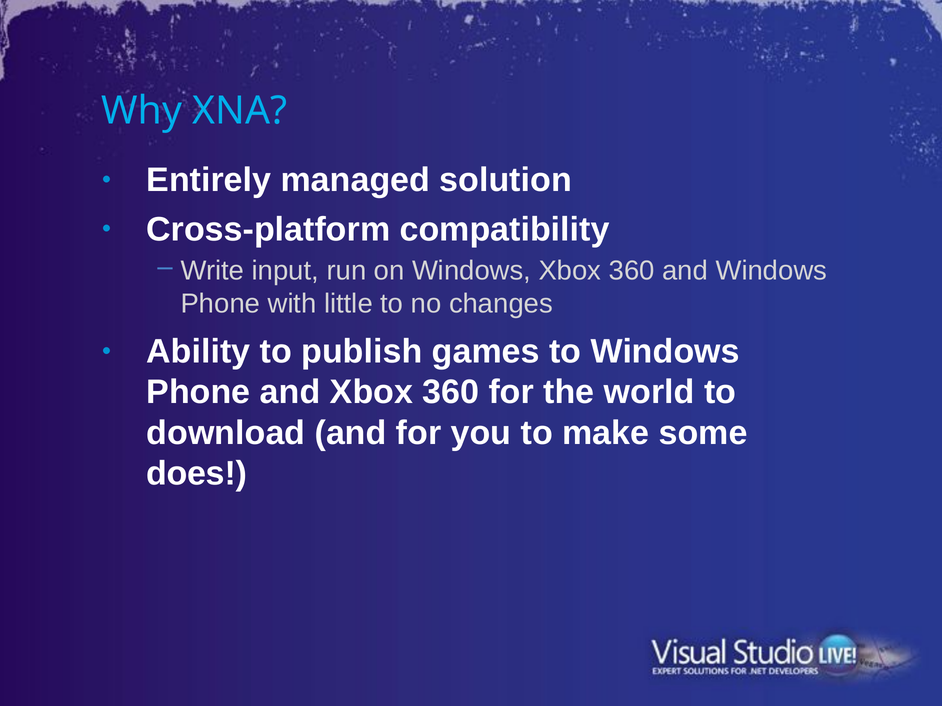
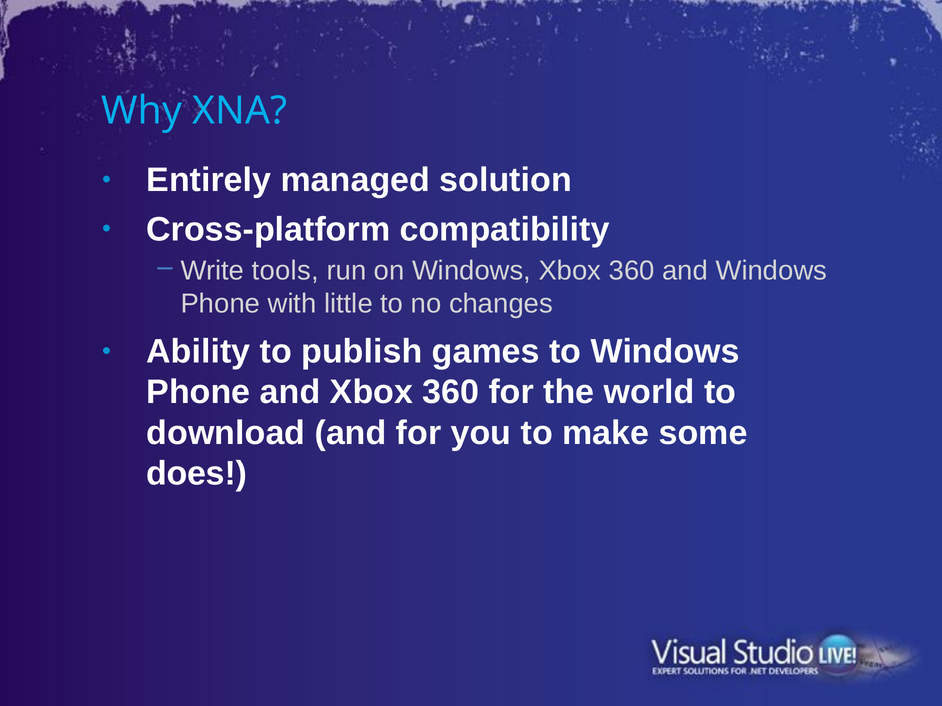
input: input -> tools (285, 271)
